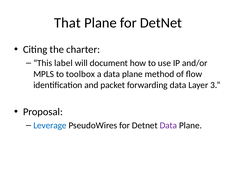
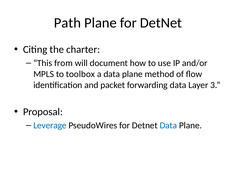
That: That -> Path (67, 23)
label: label -> from (63, 63)
Data colour: purple -> blue (168, 125)
